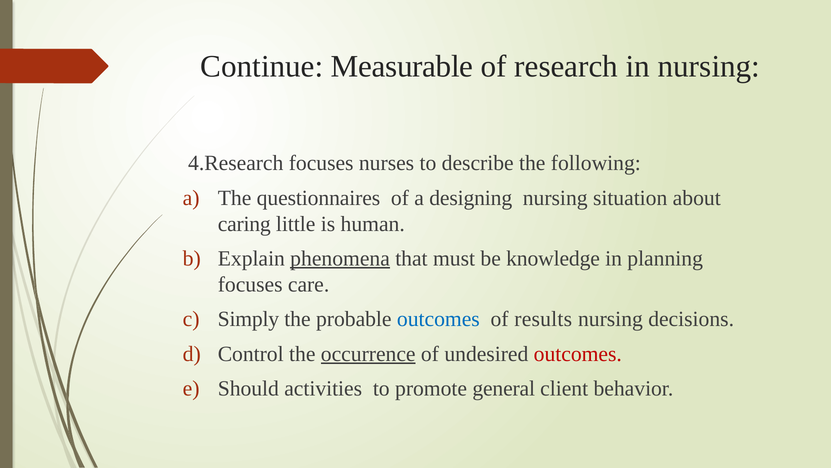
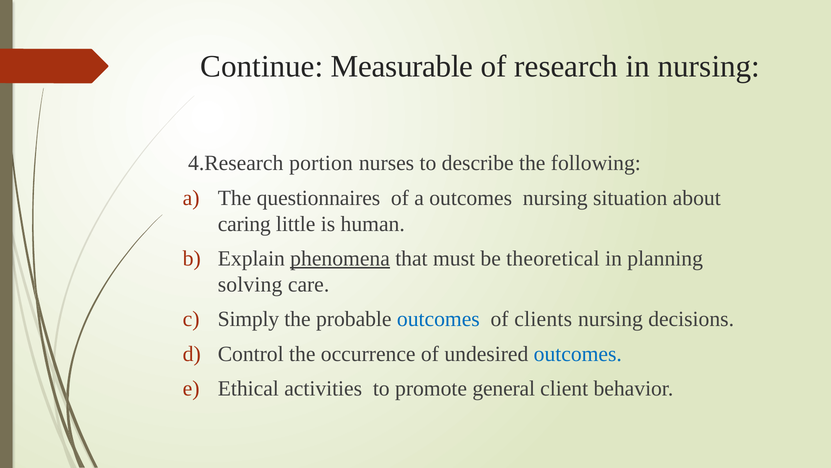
4.Research focuses: focuses -> portion (321, 163)
a designing: designing -> outcomes (471, 198)
knowledge: knowledge -> theoretical (553, 258)
focuses: focuses -> solving (250, 284)
results: results -> clients (543, 319)
occurrence underline: present -> none (368, 353)
outcomes colour: red -> blue (578, 353)
Should: Should -> Ethical (248, 388)
